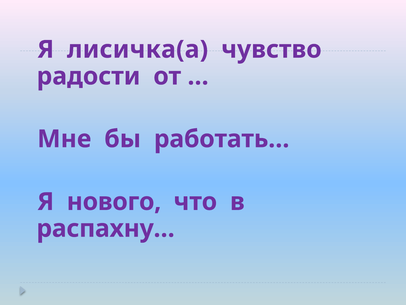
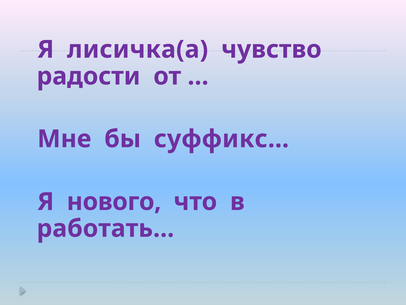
работать…: работать… -> суффикс… (221, 139)
распахну…: распахну… -> работать… (105, 228)
